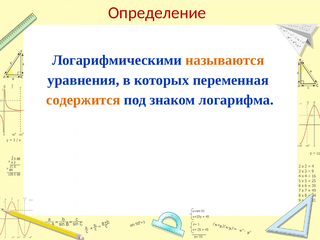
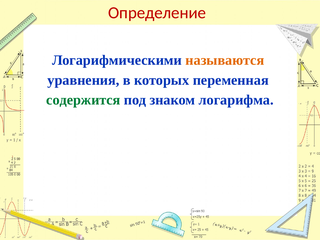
содержится colour: orange -> green (83, 100)
